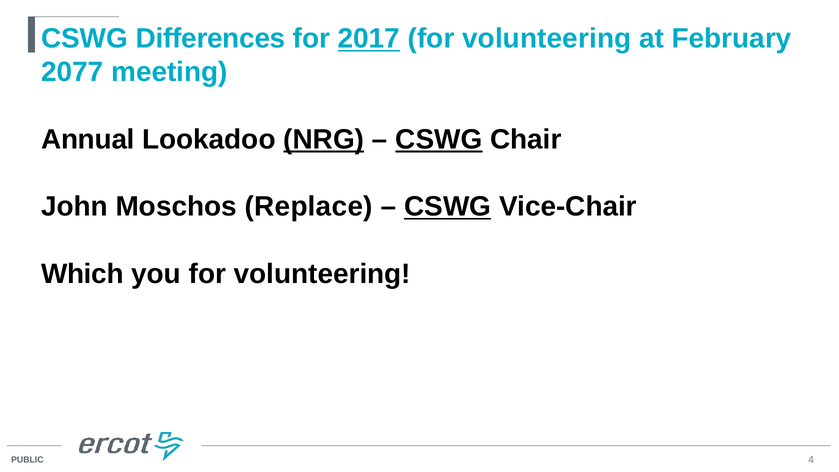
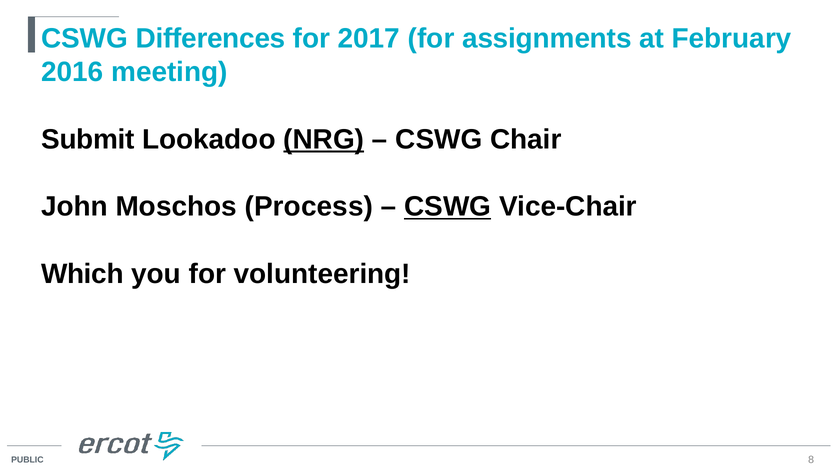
2017 underline: present -> none (369, 39)
volunteering: volunteering -> assignments (547, 39)
2077: 2077 -> 2016 (72, 72)
Annual: Annual -> Submit (88, 139)
CSWG underline: present -> none (439, 139)
Replace: Replace -> Process (309, 207)
4: 4 -> 8 (811, 460)
